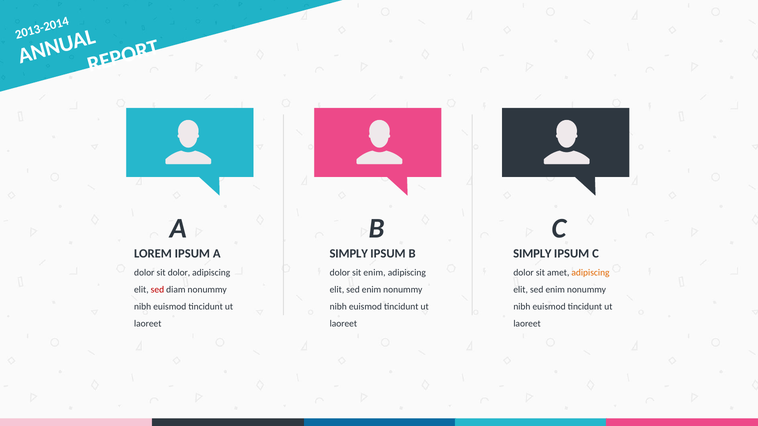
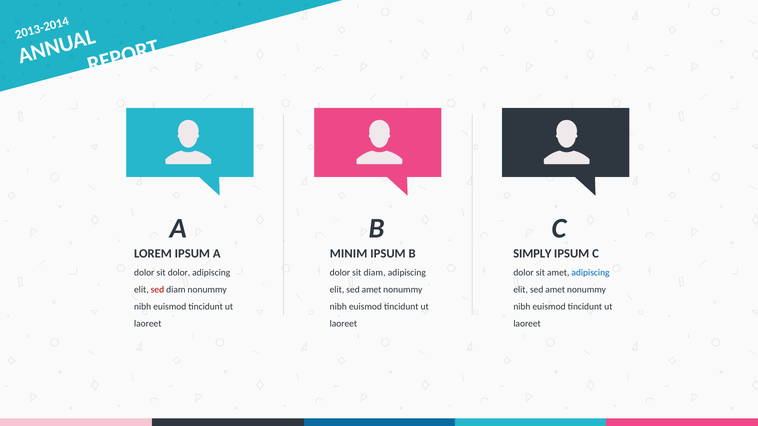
SIMPLY: SIMPLY -> MINIM (349, 254)
sit enim: enim -> diam (374, 273)
adipiscing colour: orange -> blue (591, 273)
enim: enim -> amet (372, 290)
enim: enim -> amet (555, 290)
